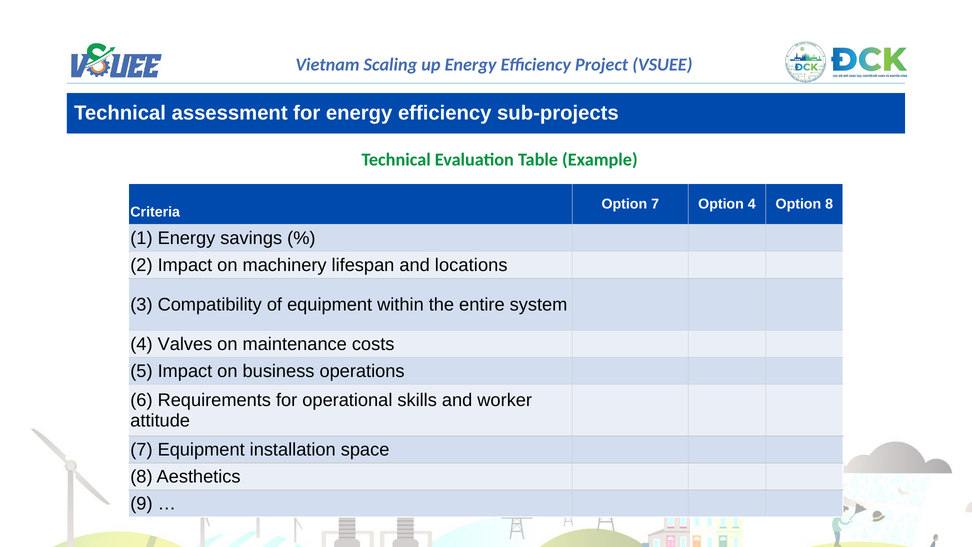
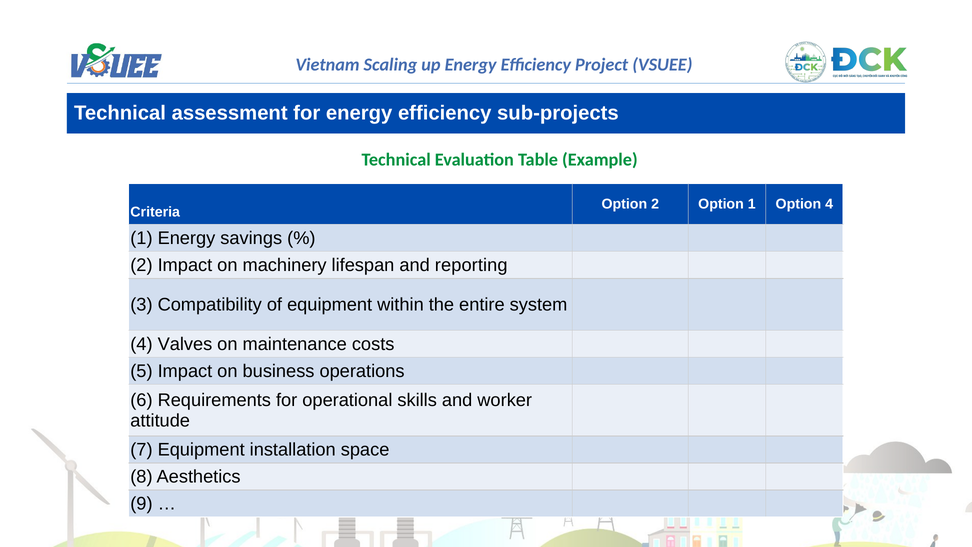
Option 7: 7 -> 2 (655, 204)
Option 4: 4 -> 1 (752, 204)
Option 8: 8 -> 4 (829, 204)
locations: locations -> reporting (471, 265)
